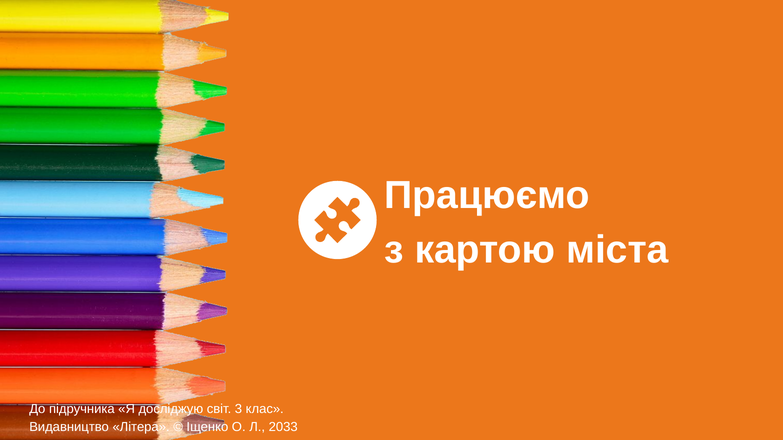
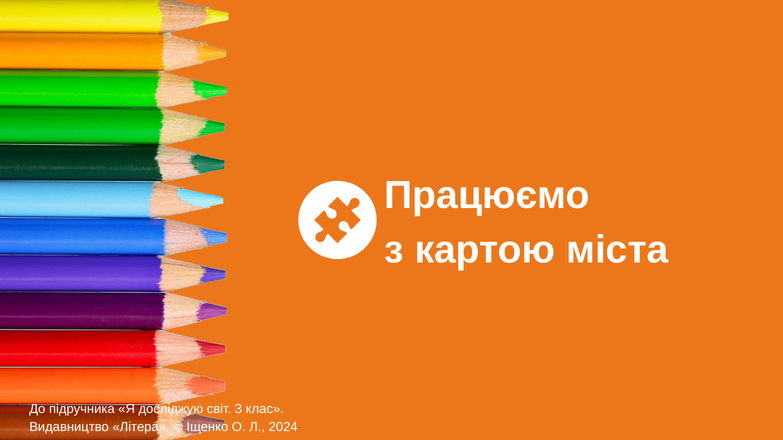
2033: 2033 -> 2024 (283, 428)
